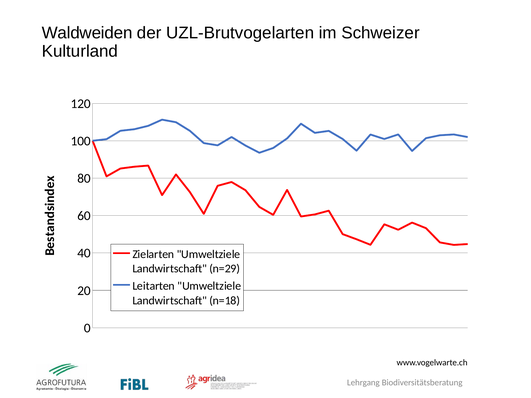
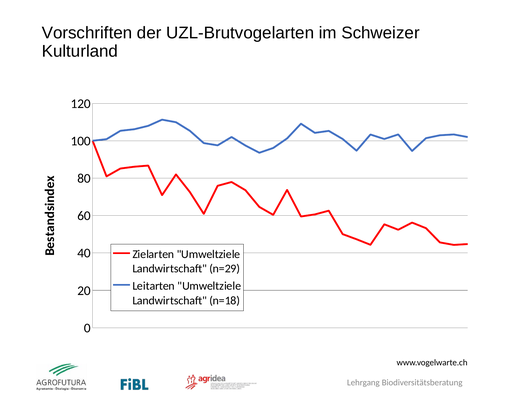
Waldweiden: Waldweiden -> Vorschriften (87, 33)
